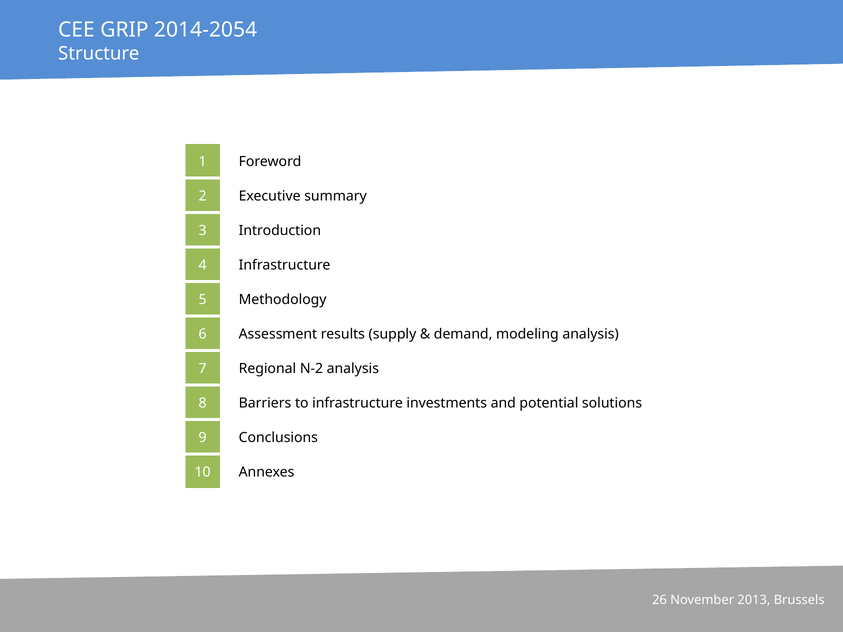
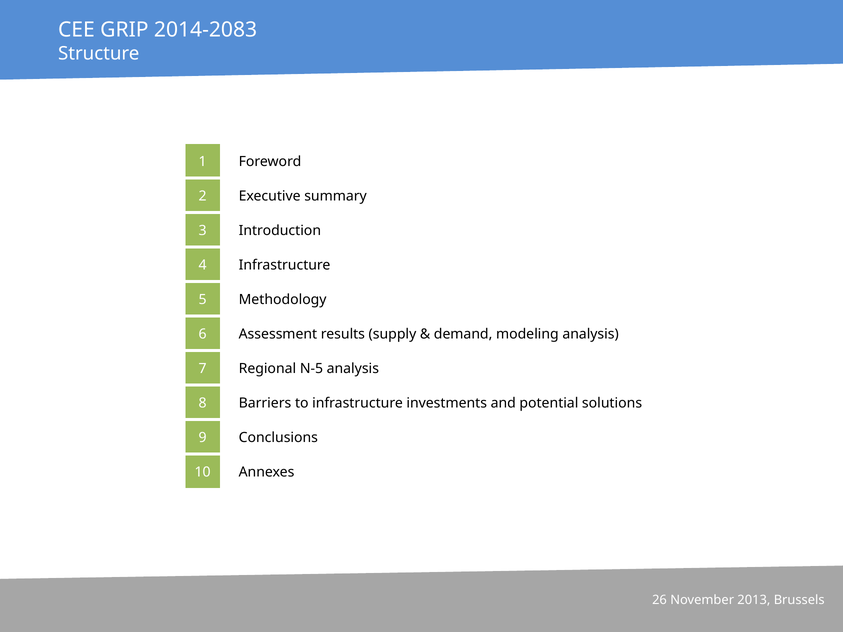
2014-2054: 2014-2054 -> 2014-2083 (206, 30)
N-2: N-2 -> N-5 (311, 369)
